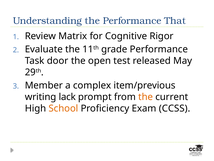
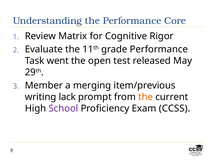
That: That -> Core (175, 21)
door: door -> went (58, 61)
complex: complex -> merging (92, 85)
School colour: orange -> purple (63, 108)
